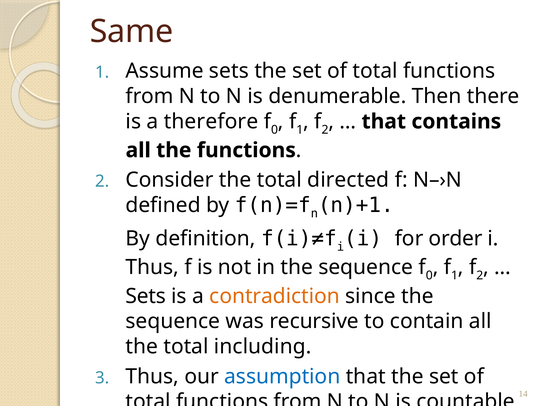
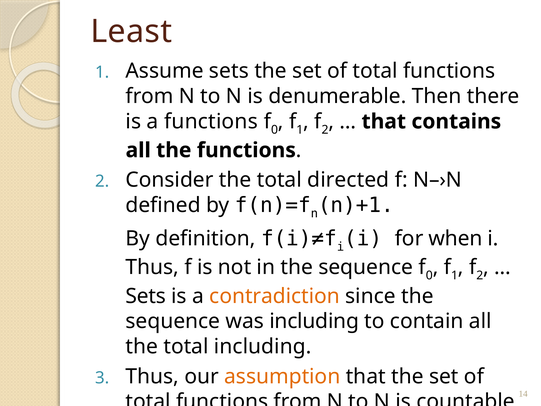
Same: Same -> Least (131, 32)
a therefore: therefore -> functions (211, 121)
order: order -> when (456, 238)
was recursive: recursive -> including (314, 321)
assumption colour: blue -> orange (282, 376)
